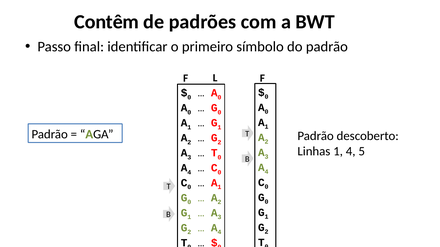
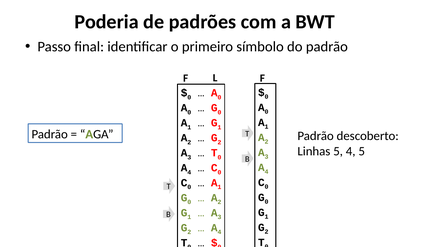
Contêm: Contêm -> Poderia (107, 22)
Linhas 1: 1 -> 5 (338, 151)
